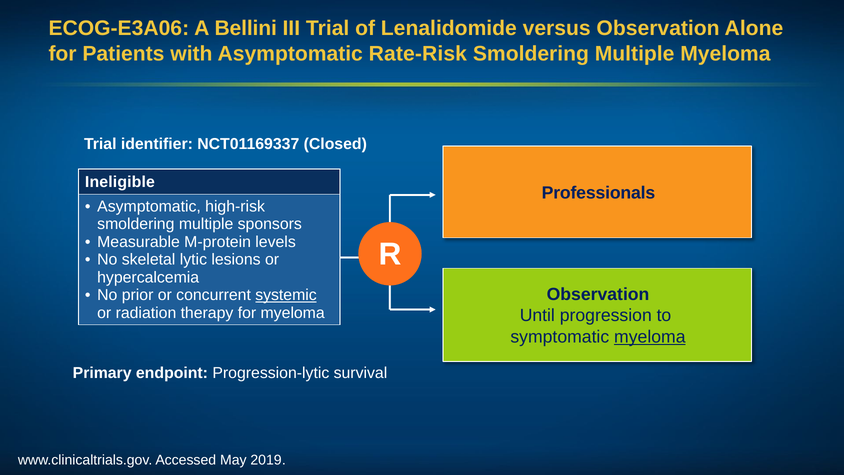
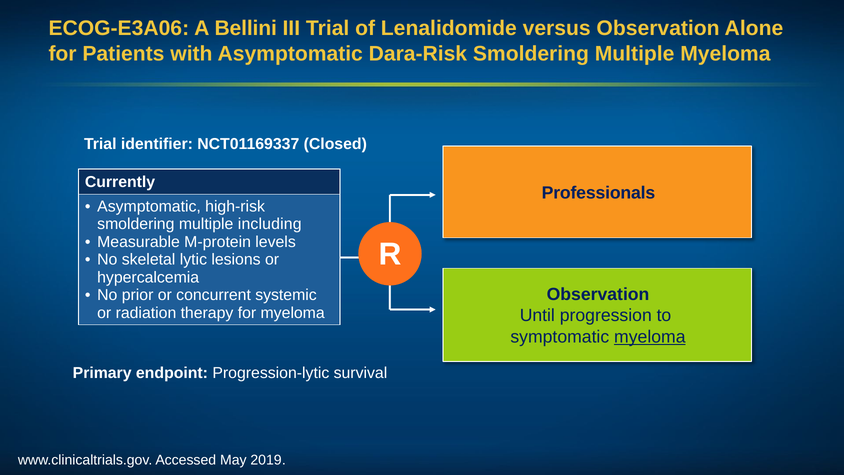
Rate-Risk: Rate-Risk -> Dara-Risk (418, 54)
Ineligible: Ineligible -> Currently (120, 182)
sponsors: sponsors -> including (270, 224)
systemic underline: present -> none (286, 295)
